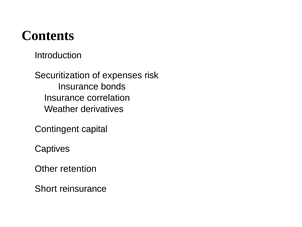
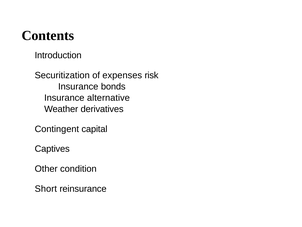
correlation: correlation -> alternative (108, 98)
retention: retention -> condition (78, 169)
